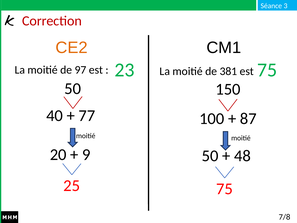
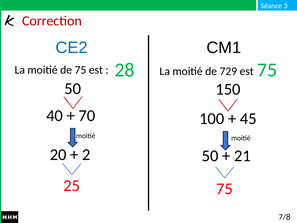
CE2 colour: orange -> blue (72, 48)
de 97: 97 -> 75 (81, 70)
23: 23 -> 28 (125, 70)
381: 381 -> 729 (228, 71)
77: 77 -> 70 (87, 115)
87: 87 -> 45 (248, 118)
9: 9 -> 2 (86, 155)
48: 48 -> 21 (242, 156)
